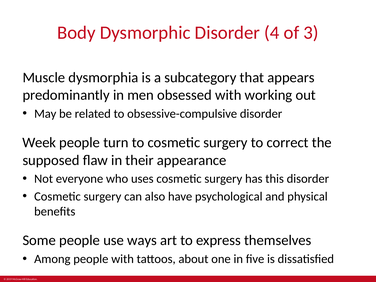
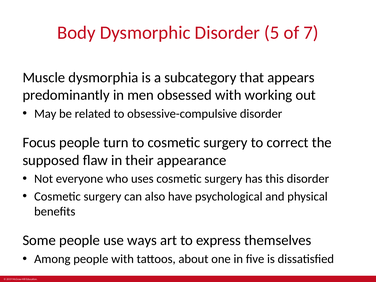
4: 4 -> 5 (272, 33)
3: 3 -> 7 (311, 33)
Week: Week -> Focus (39, 143)
